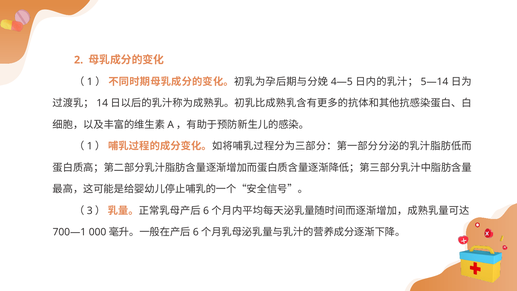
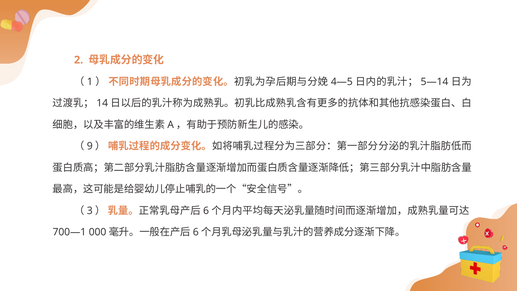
1: 1 -> 9 (90, 146)
